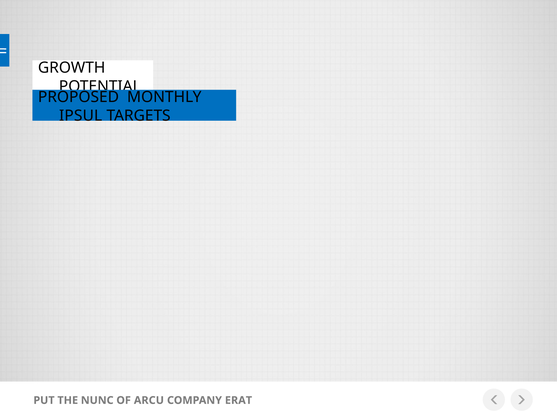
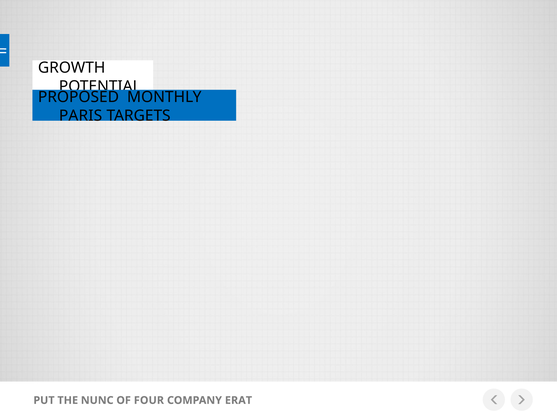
IPSUL: IPSUL -> PARIS (81, 116)
ARCU: ARCU -> FOUR (149, 400)
